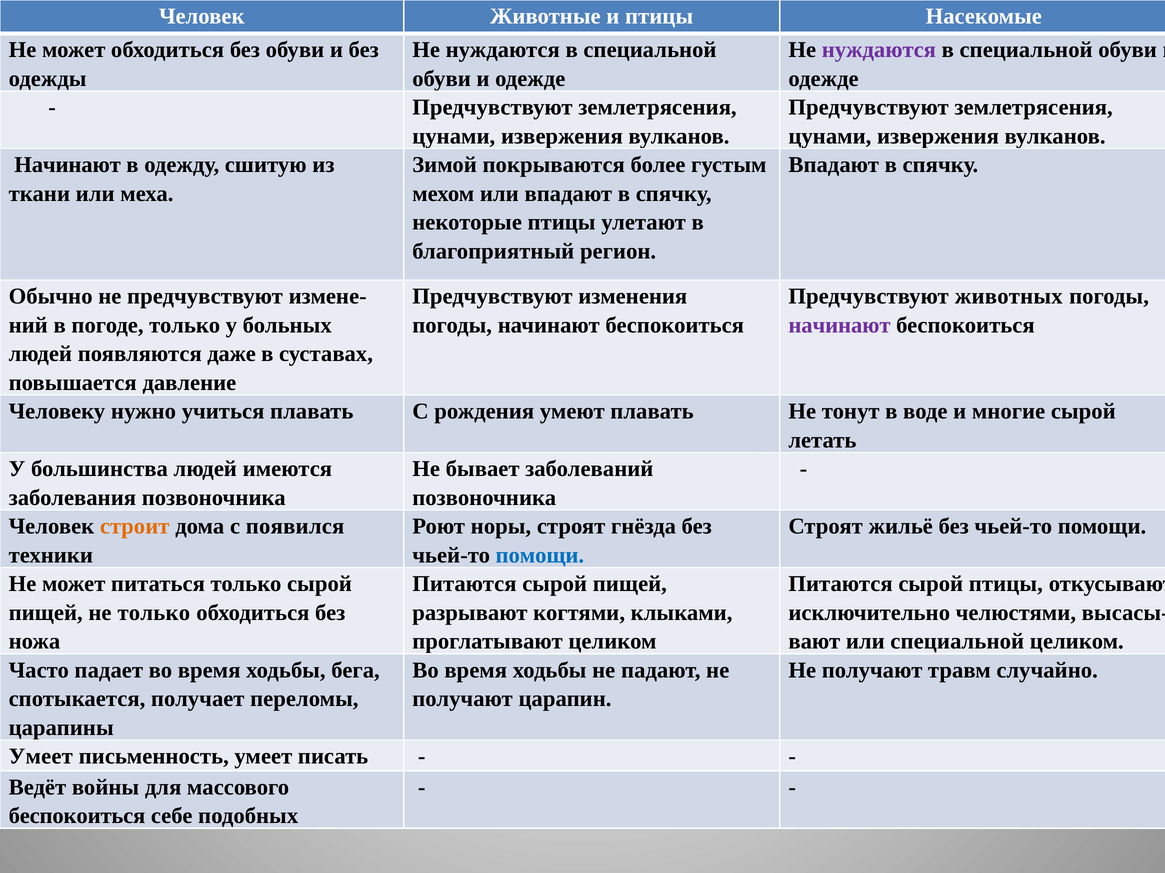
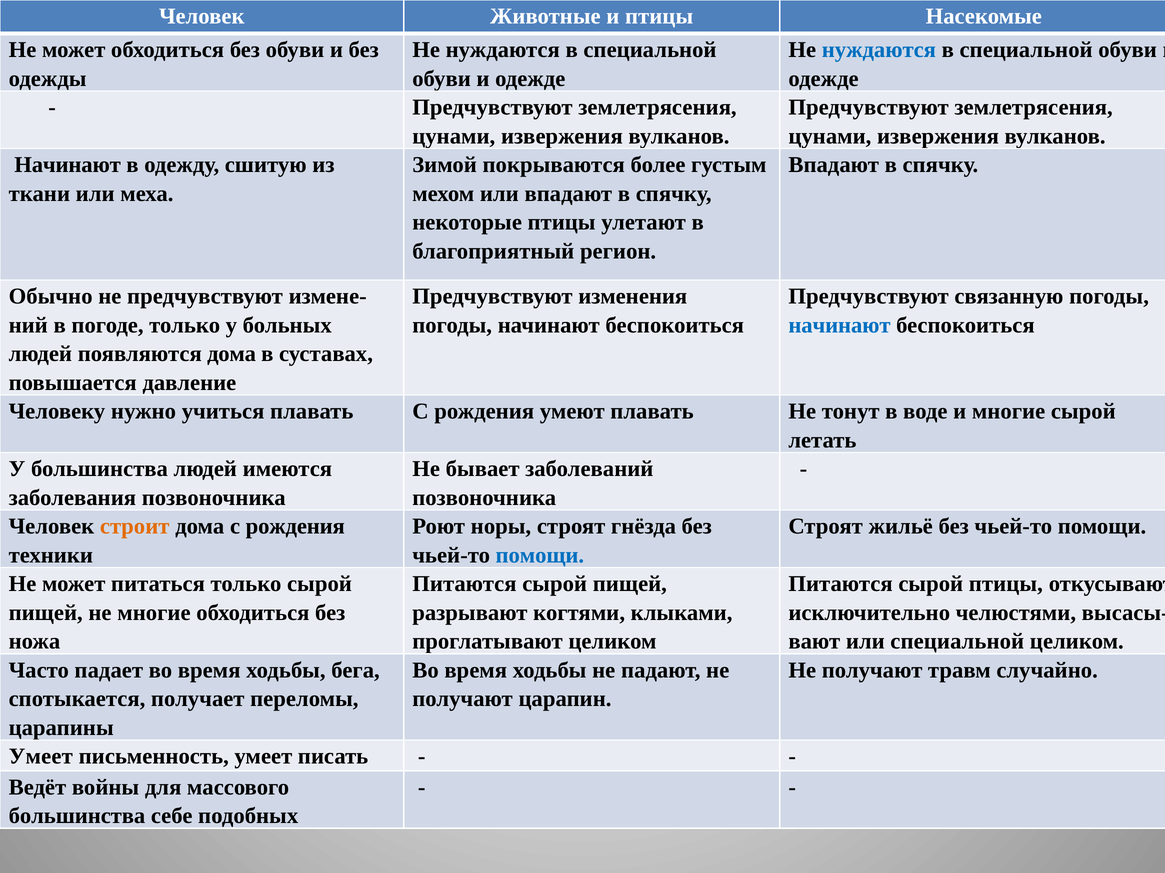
нуждаются colour: purple -> blue (879, 50)
животных: животных -> связанную (1009, 297)
начинают colour: purple -> blue (839, 325)
появляются даже: даже -> дома (232, 354)
дома с появился: появился -> рождения (295, 527)
не только: только -> многие (154, 613)
беспокоиться: беспокоиться -> большинства (77, 817)
